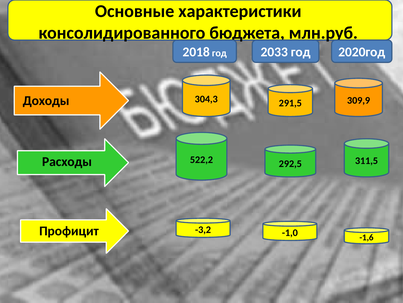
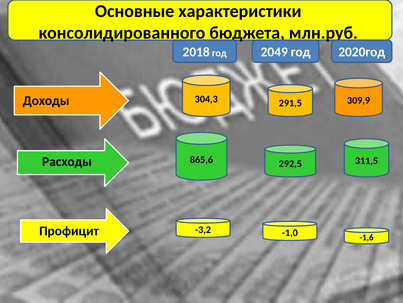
2033: 2033 -> 2049 (274, 52)
522,2: 522,2 -> 865,6 (201, 160)
